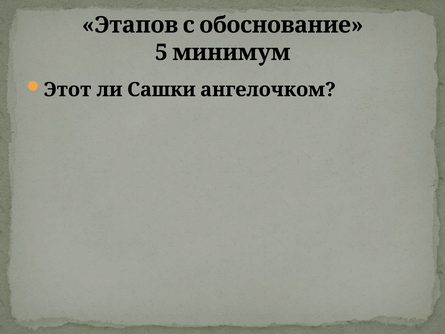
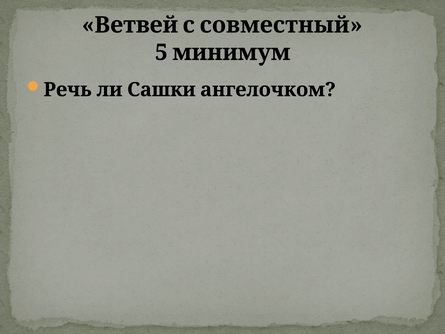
Этапов: Этапов -> Ветвей (130, 25)
обоснование: обоснование -> совместный (281, 25)
Этот: Этот -> Речь (67, 90)
